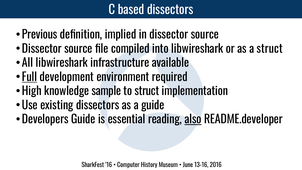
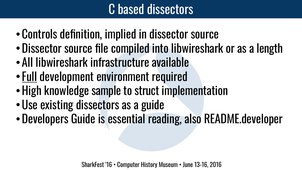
Previous: Previous -> Controls (40, 35)
a struct: struct -> length (270, 49)
also underline: present -> none (193, 119)
